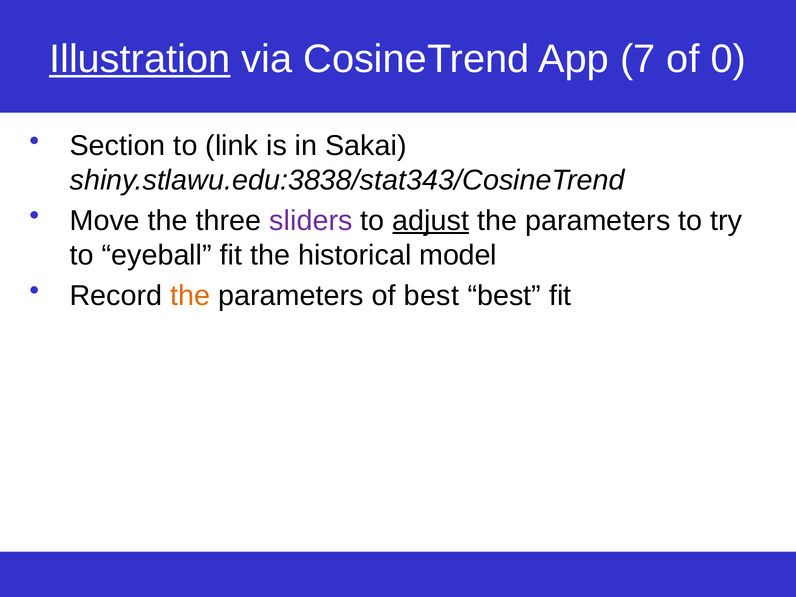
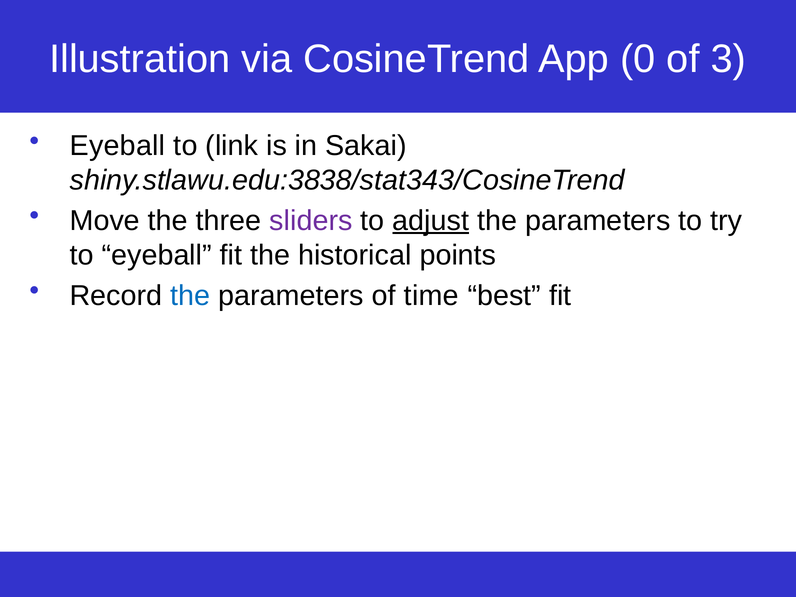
Illustration underline: present -> none (140, 59)
7: 7 -> 0 (638, 59)
0: 0 -> 3 (728, 59)
Section: Section -> Eyeball (117, 146)
model: model -> points (458, 255)
the colour: orange -> blue (190, 296)
of best: best -> time (431, 296)
